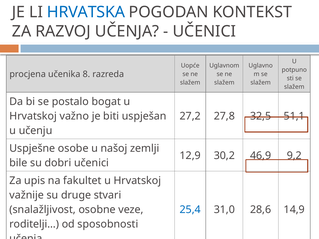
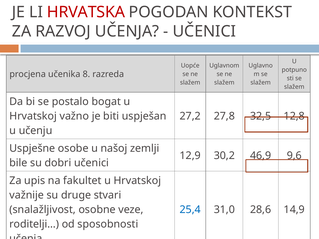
HRVATSKA colour: blue -> red (86, 12)
51,1: 51,1 -> 12,8 (294, 116)
9,2: 9,2 -> 9,6 (294, 156)
